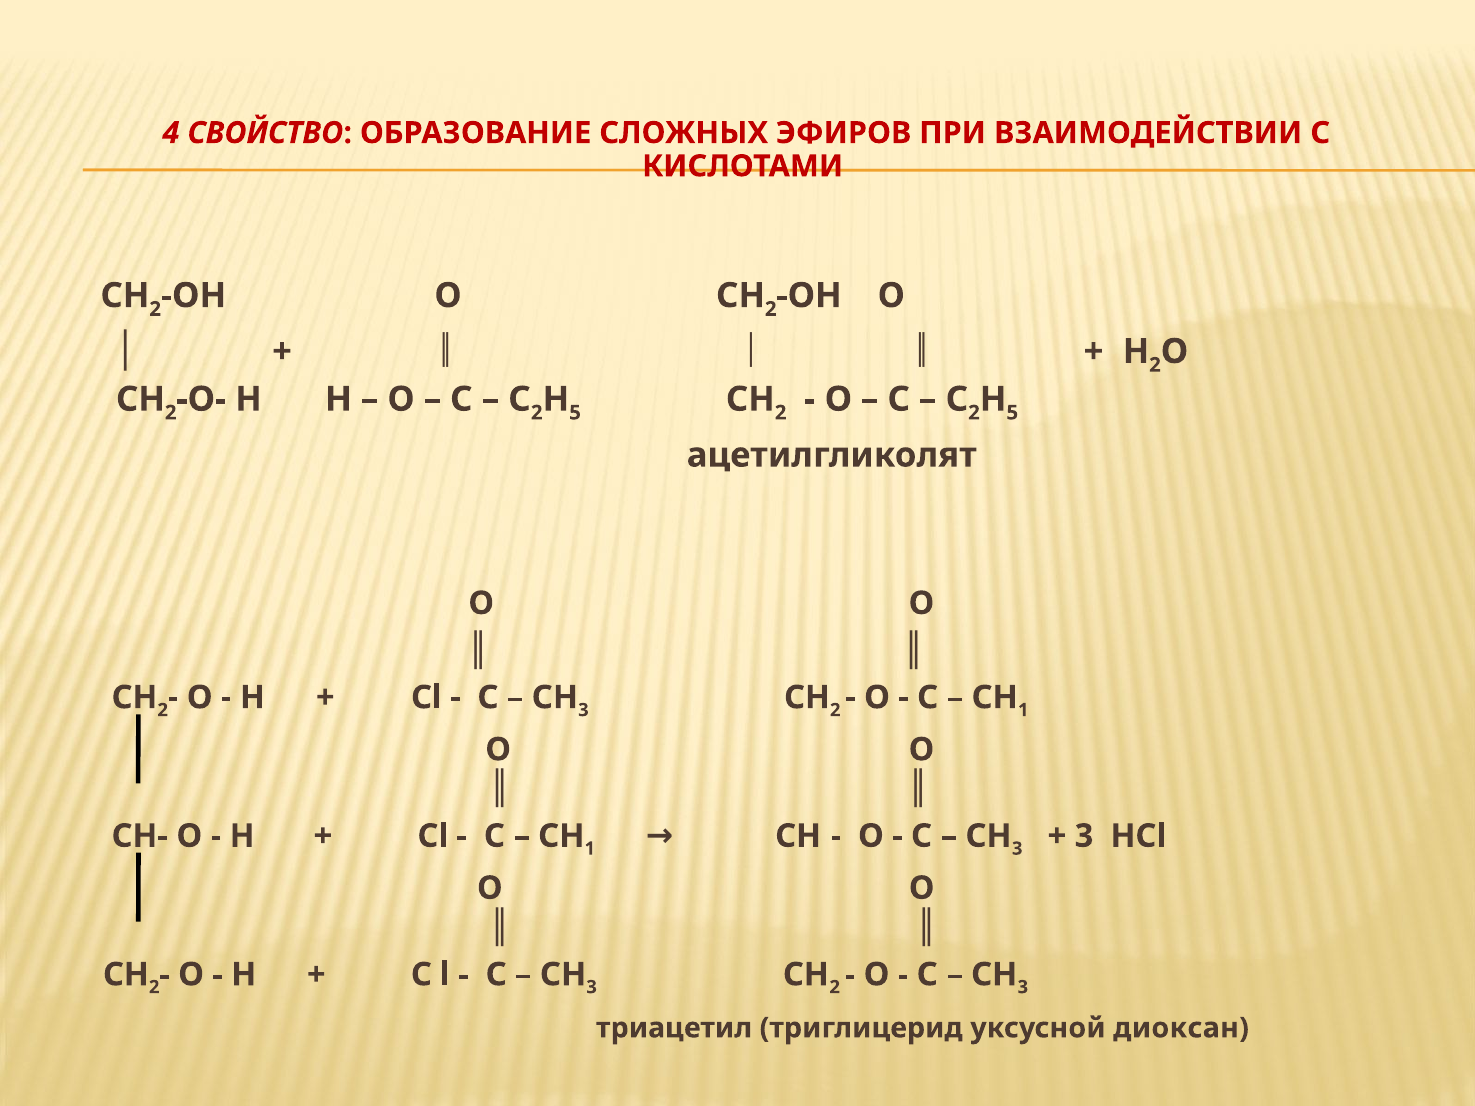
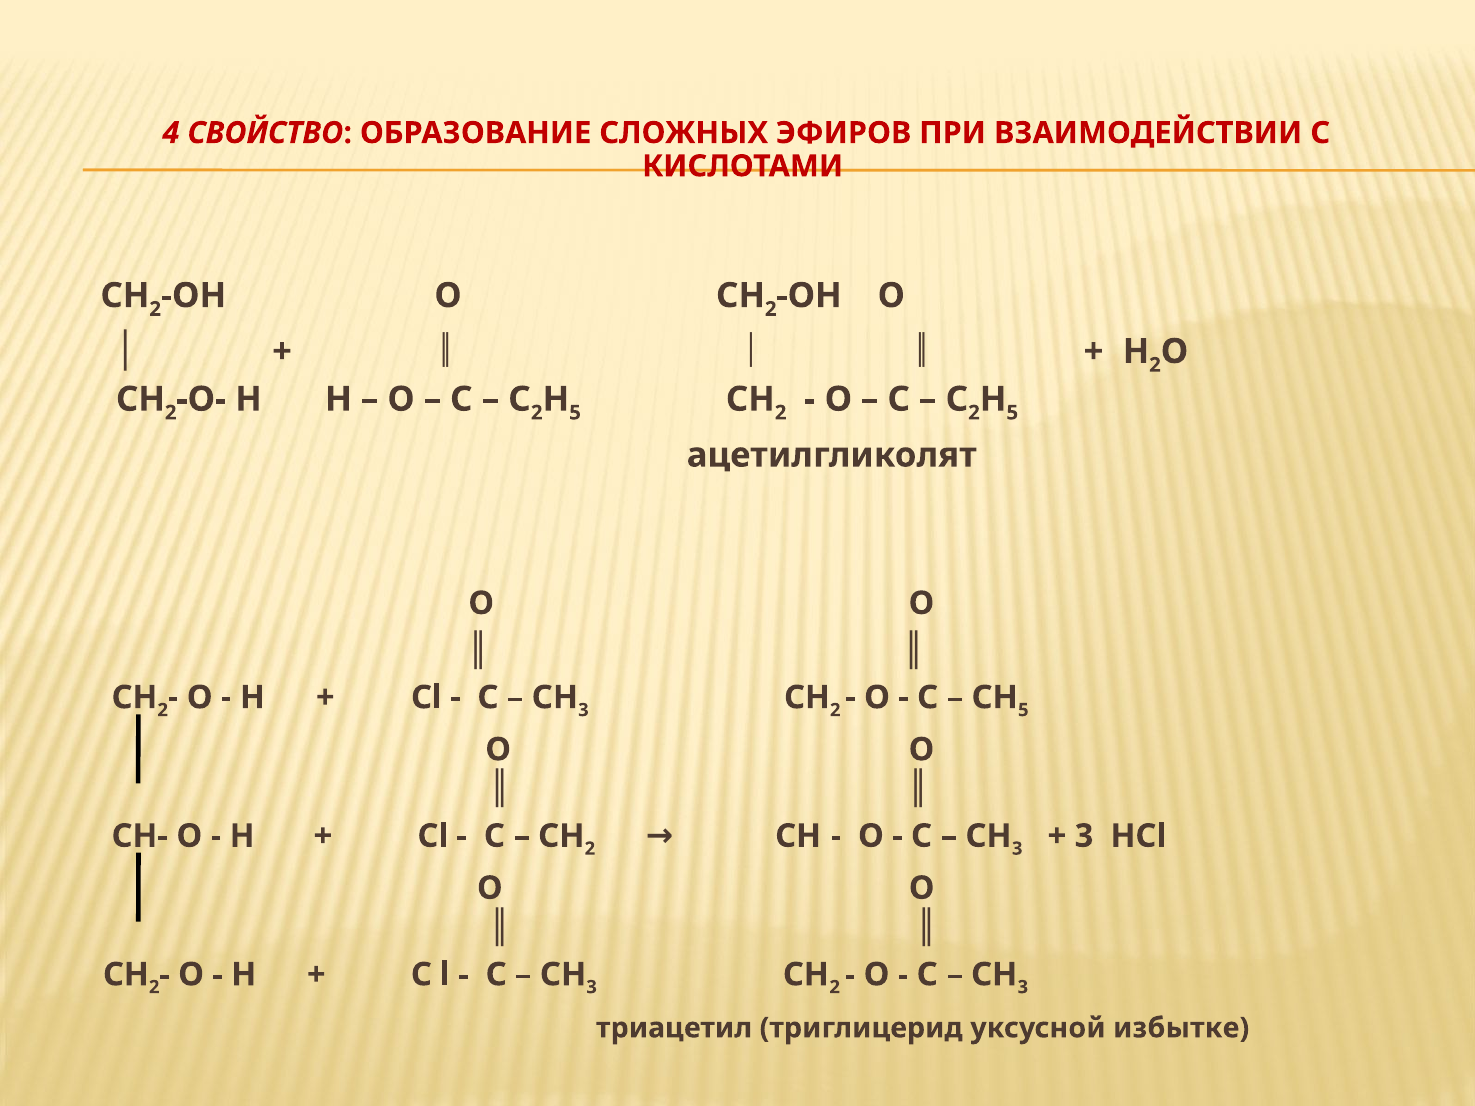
1: 1 -> 5 (1023, 710)
1: 1 -> 2 (590, 849)
диоксан: диоксан -> избытке (1181, 1028)
